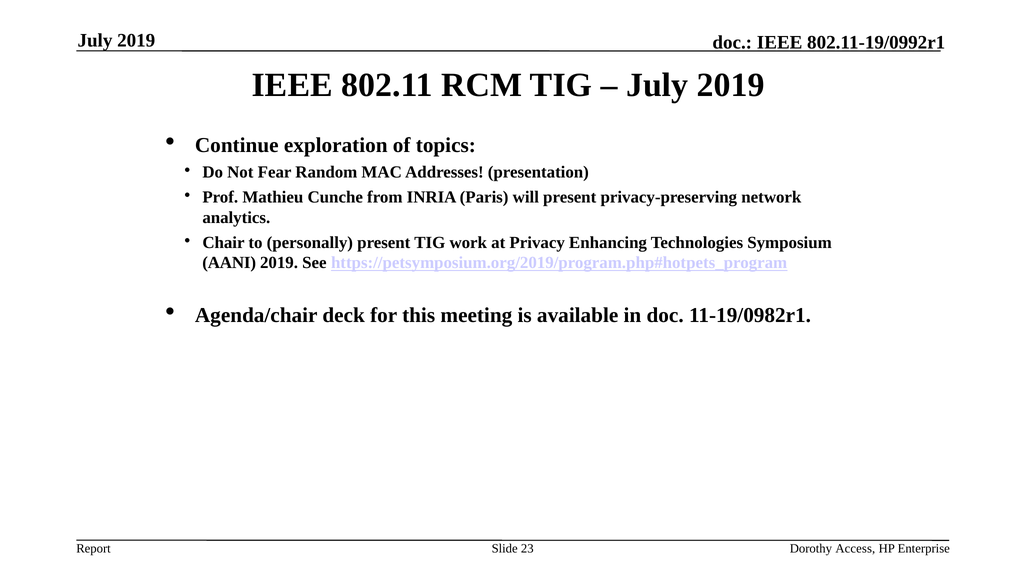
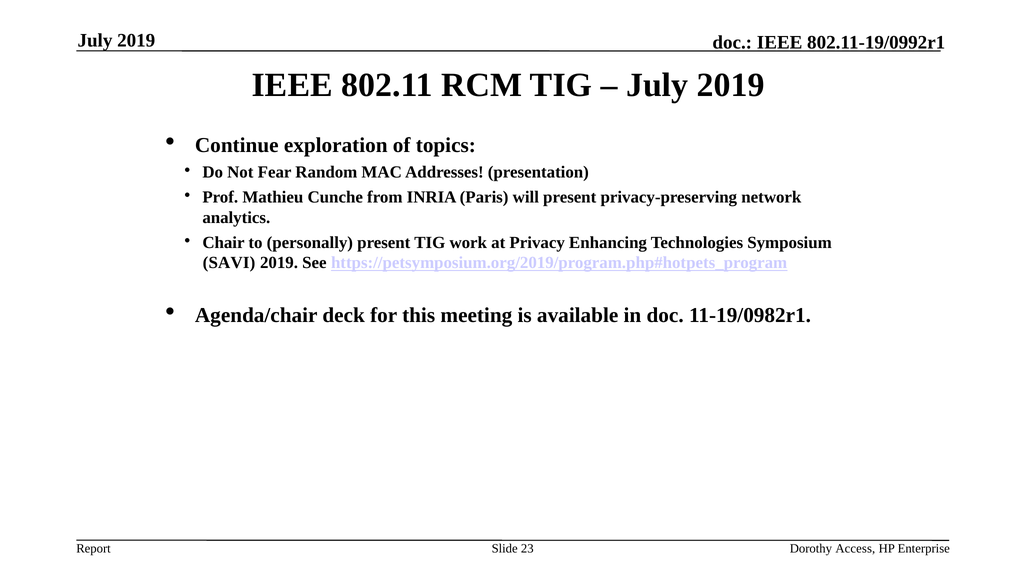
AANI: AANI -> SAVI (229, 263)
